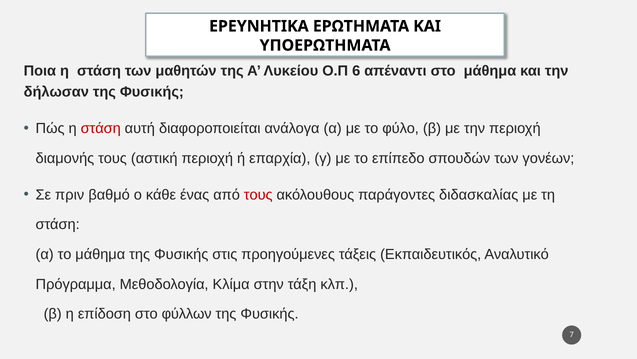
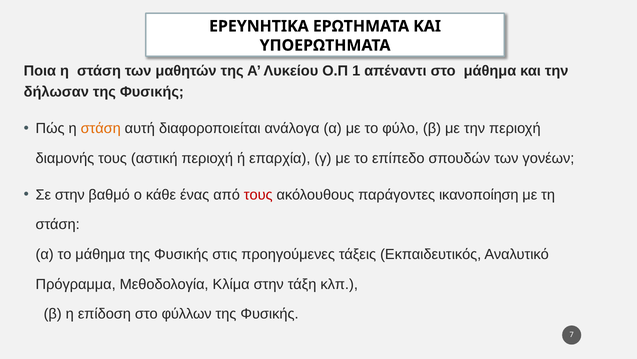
6: 6 -> 1 (356, 71)
στάση colour: red -> orange (101, 128)
Σε πριν: πριν -> στην (70, 194)
διδασκαλίας: διδασκαλίας -> ικανοποίηση (479, 194)
